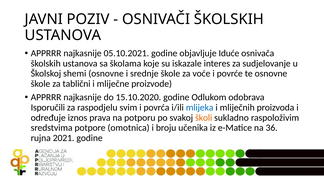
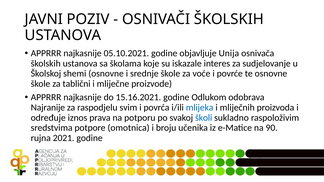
Iduće: Iduće -> Unija (229, 53)
15.10.2020: 15.10.2020 -> 15.16.2021 (138, 97)
Isporučili: Isporučili -> Najranije (48, 108)
školi colour: orange -> blue (204, 118)
36: 36 -> 90 (272, 128)
